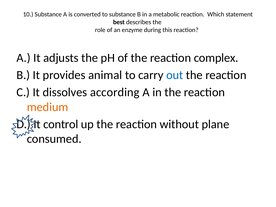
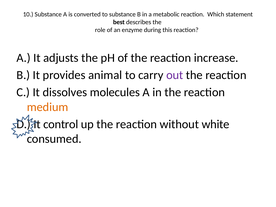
complex: complex -> increase (216, 58)
out colour: blue -> purple (175, 75)
according: according -> molecules (115, 92)
plane: plane -> white (216, 124)
